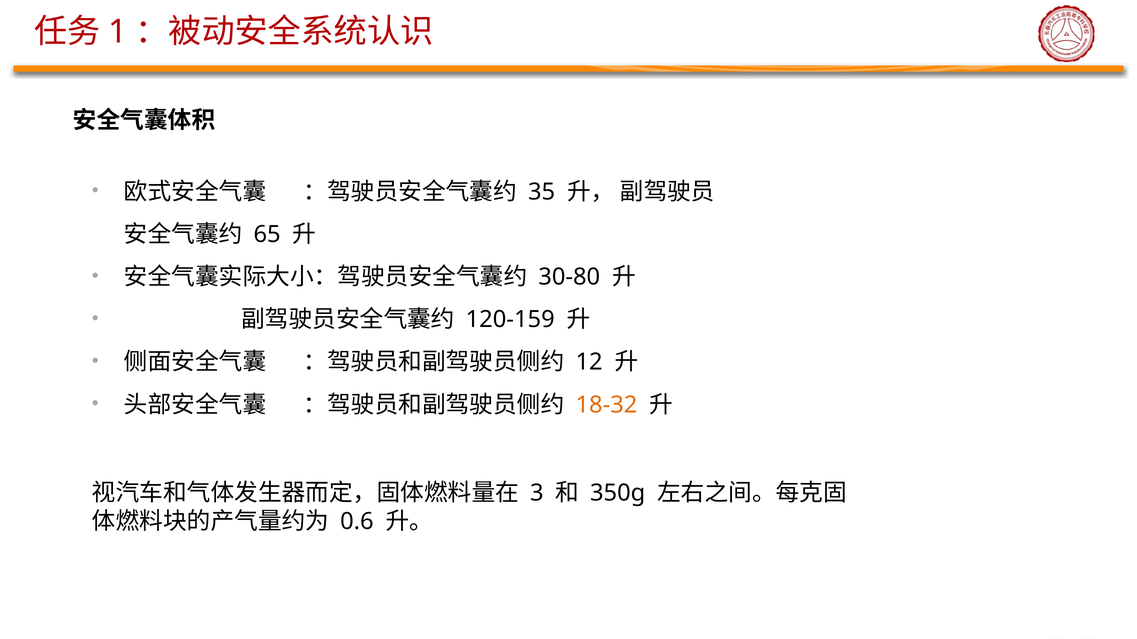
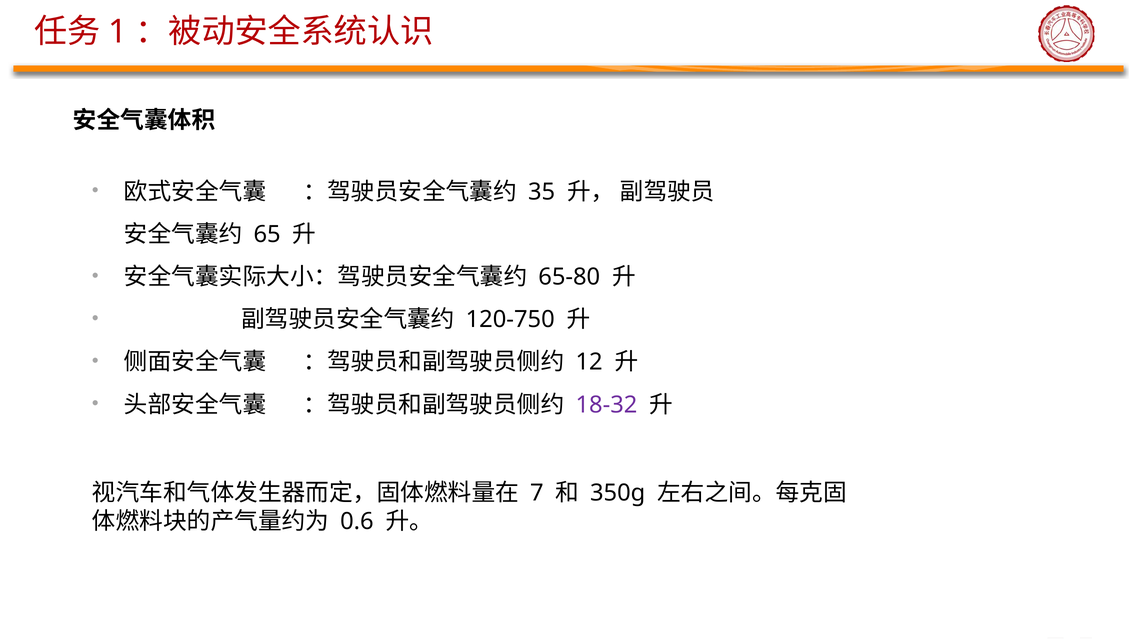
30-80: 30-80 -> 65-80 (569, 277)
120-159: 120-159 -> 120-750 (510, 320)
18-32 colour: orange -> purple (606, 405)
3: 3 -> 7 (537, 493)
